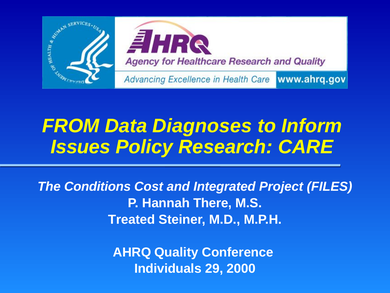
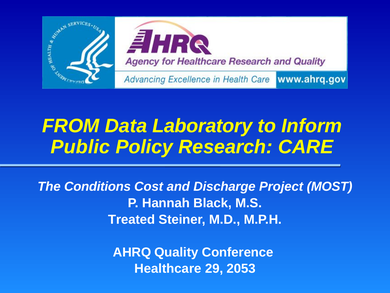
Diagnoses: Diagnoses -> Laboratory (202, 126)
Issues: Issues -> Public (80, 147)
Integrated: Integrated -> Discharge (224, 186)
FILES: FILES -> MOST (330, 186)
There: There -> Black (213, 203)
Individuals: Individuals -> Healthcare (168, 268)
2000: 2000 -> 2053 (241, 268)
